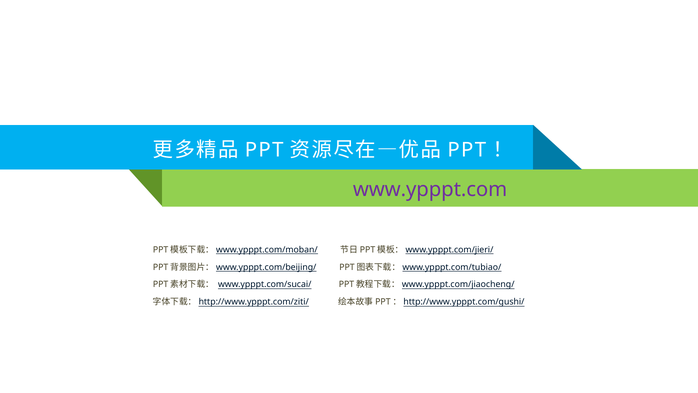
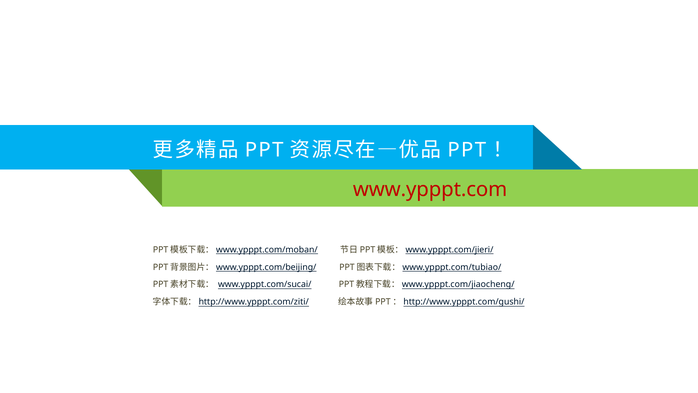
www.ypppt.com colour: purple -> red (430, 189)
